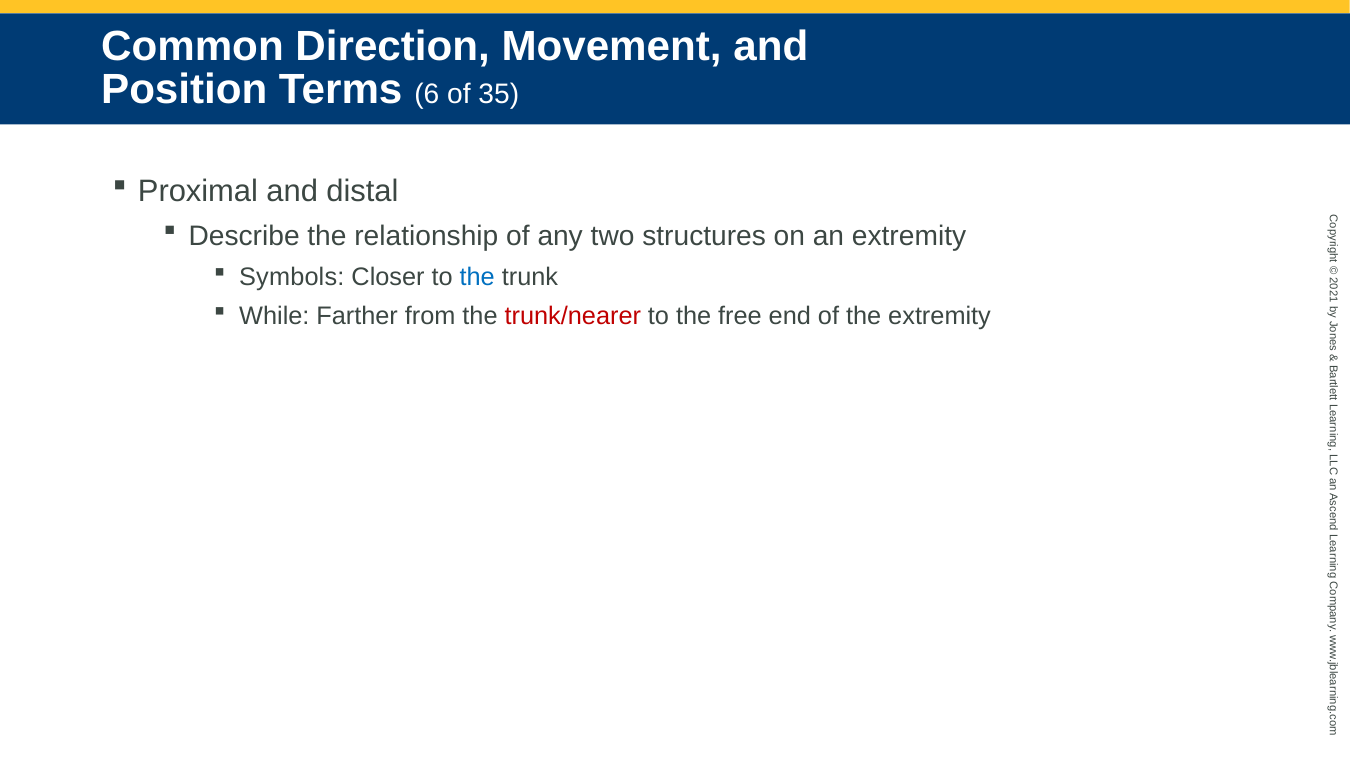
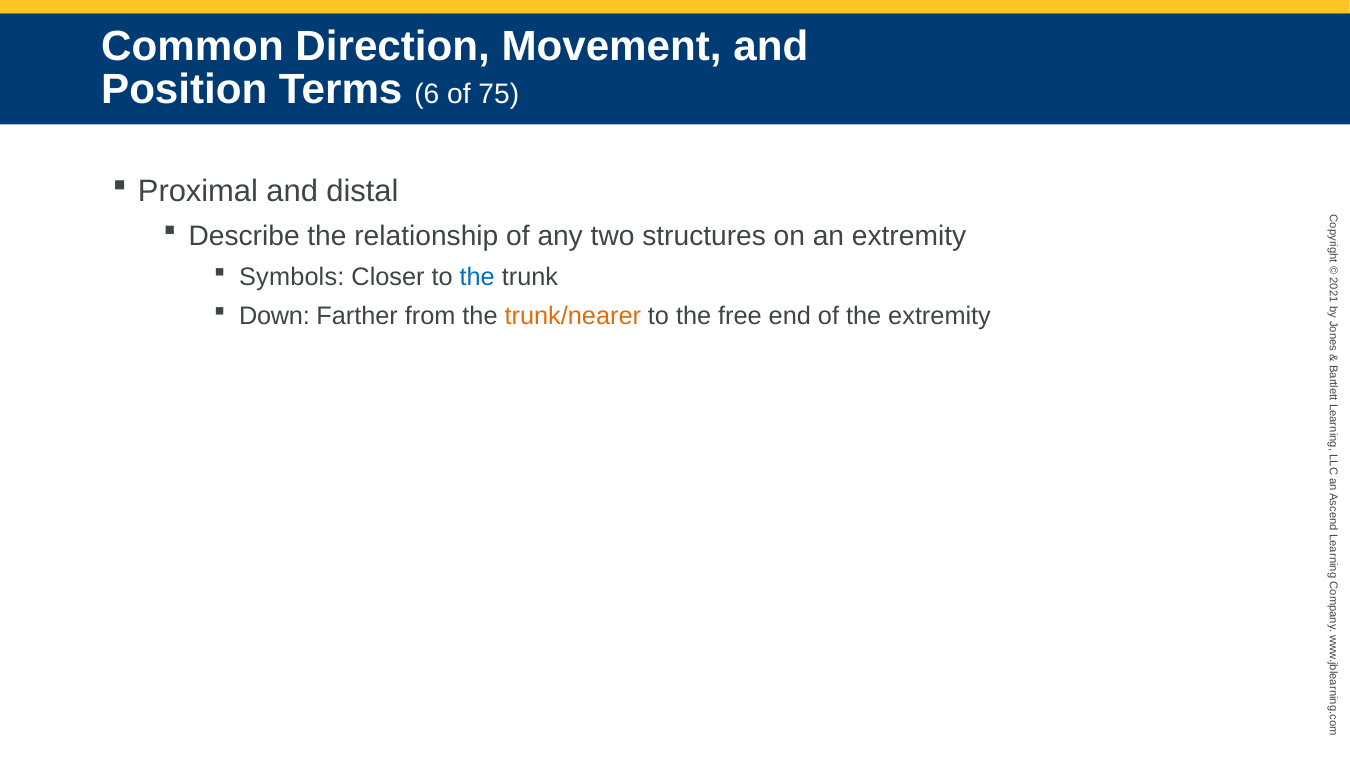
35: 35 -> 75 (499, 94)
While: While -> Down (274, 316)
trunk/nearer colour: red -> orange (573, 316)
